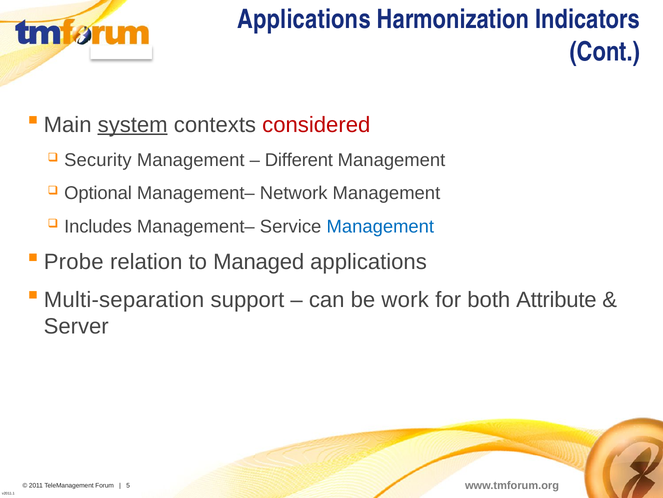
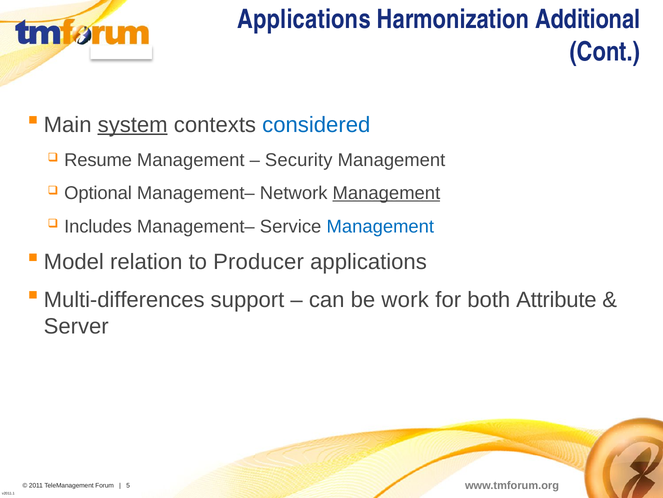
Indicators: Indicators -> Additional (588, 20)
considered colour: red -> blue (316, 125)
Security: Security -> Resume (98, 160)
Different: Different -> Security (299, 160)
Management underline: none -> present (386, 193)
Probe: Probe -> Model (74, 262)
Managed: Managed -> Producer (259, 262)
Multi-separation: Multi-separation -> Multi-differences (124, 299)
